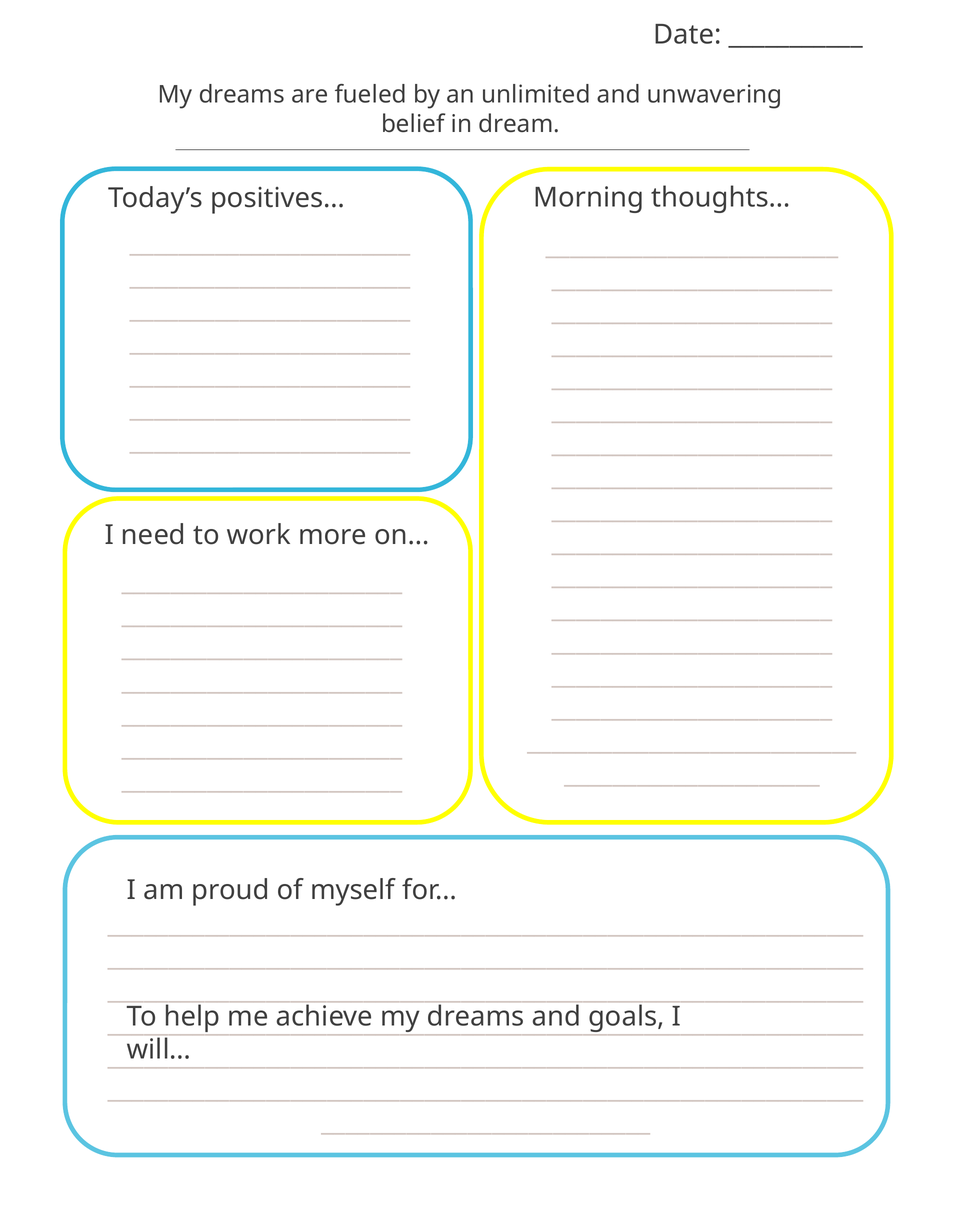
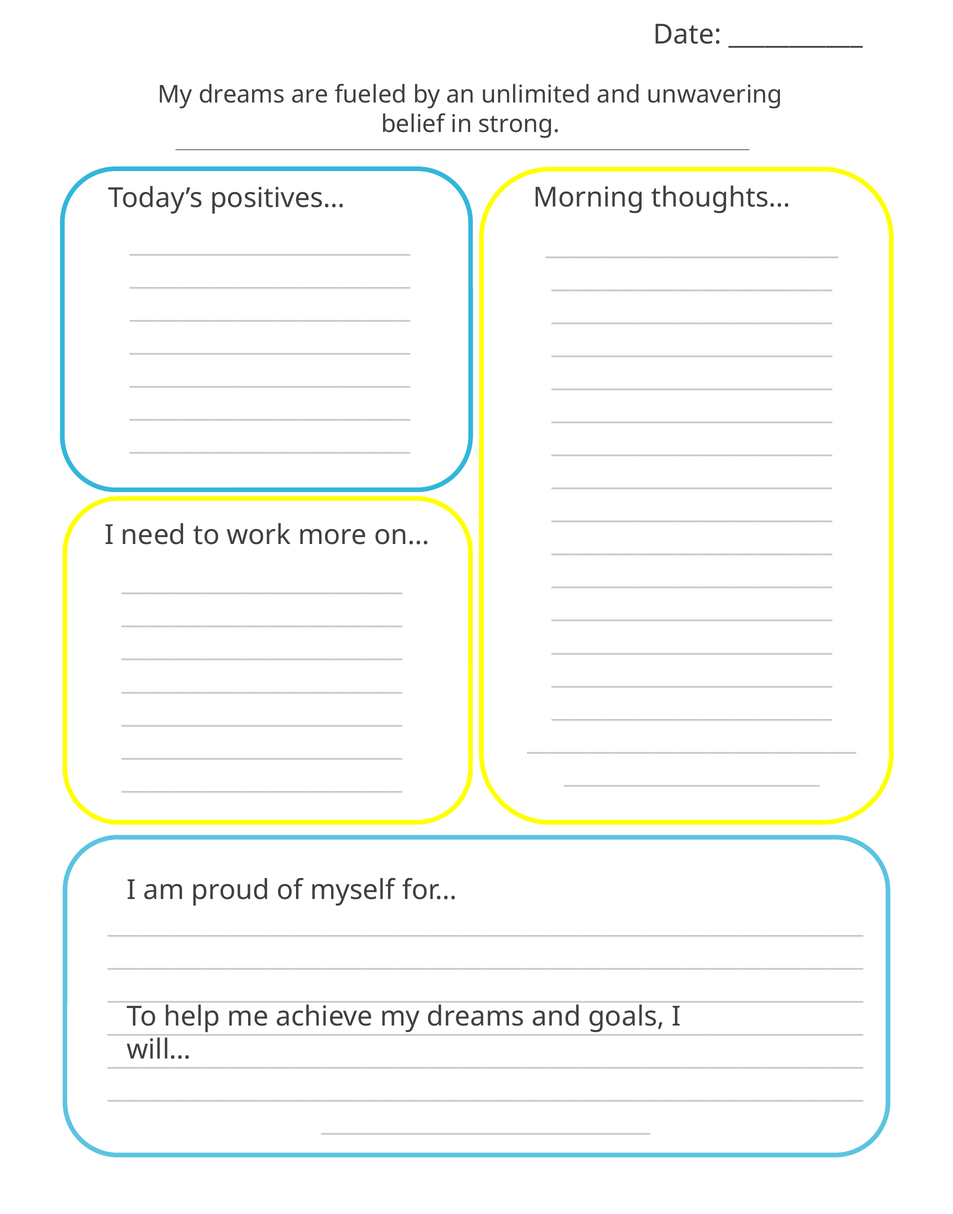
dream: dream -> strong (519, 124)
